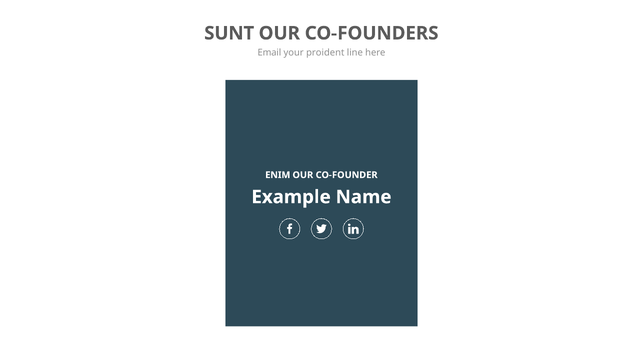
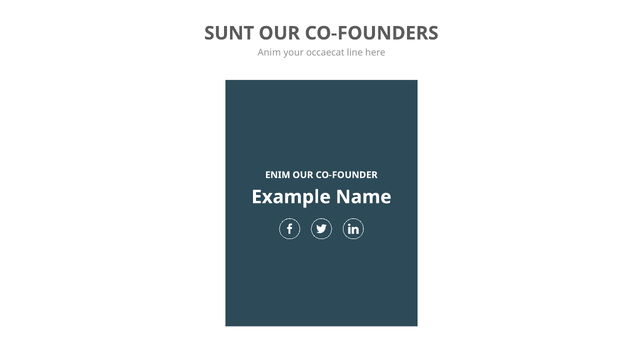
Email: Email -> Anim (269, 53)
proident: proident -> occaecat (325, 53)
